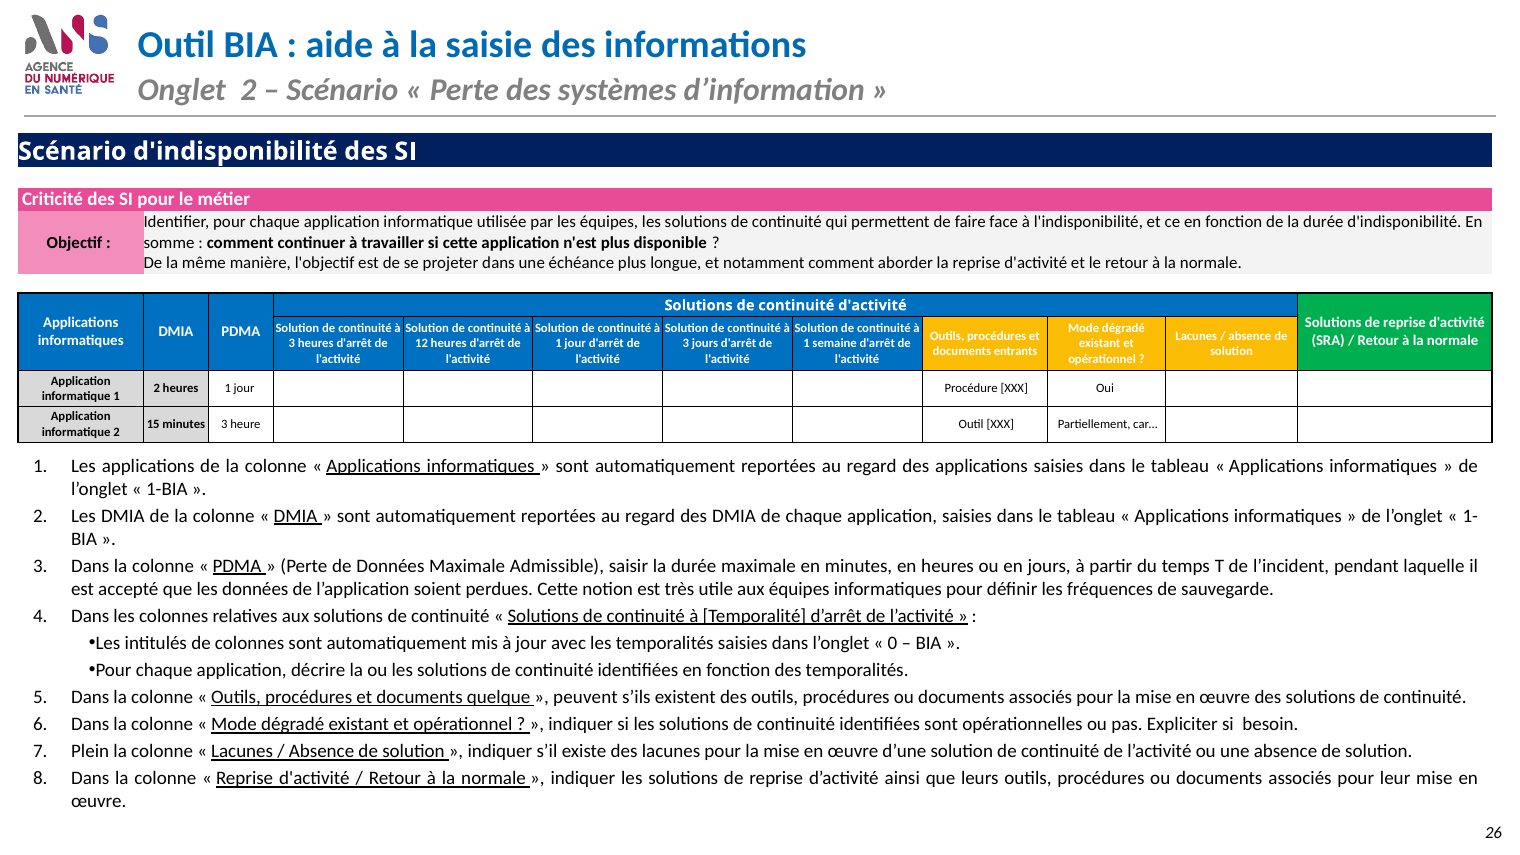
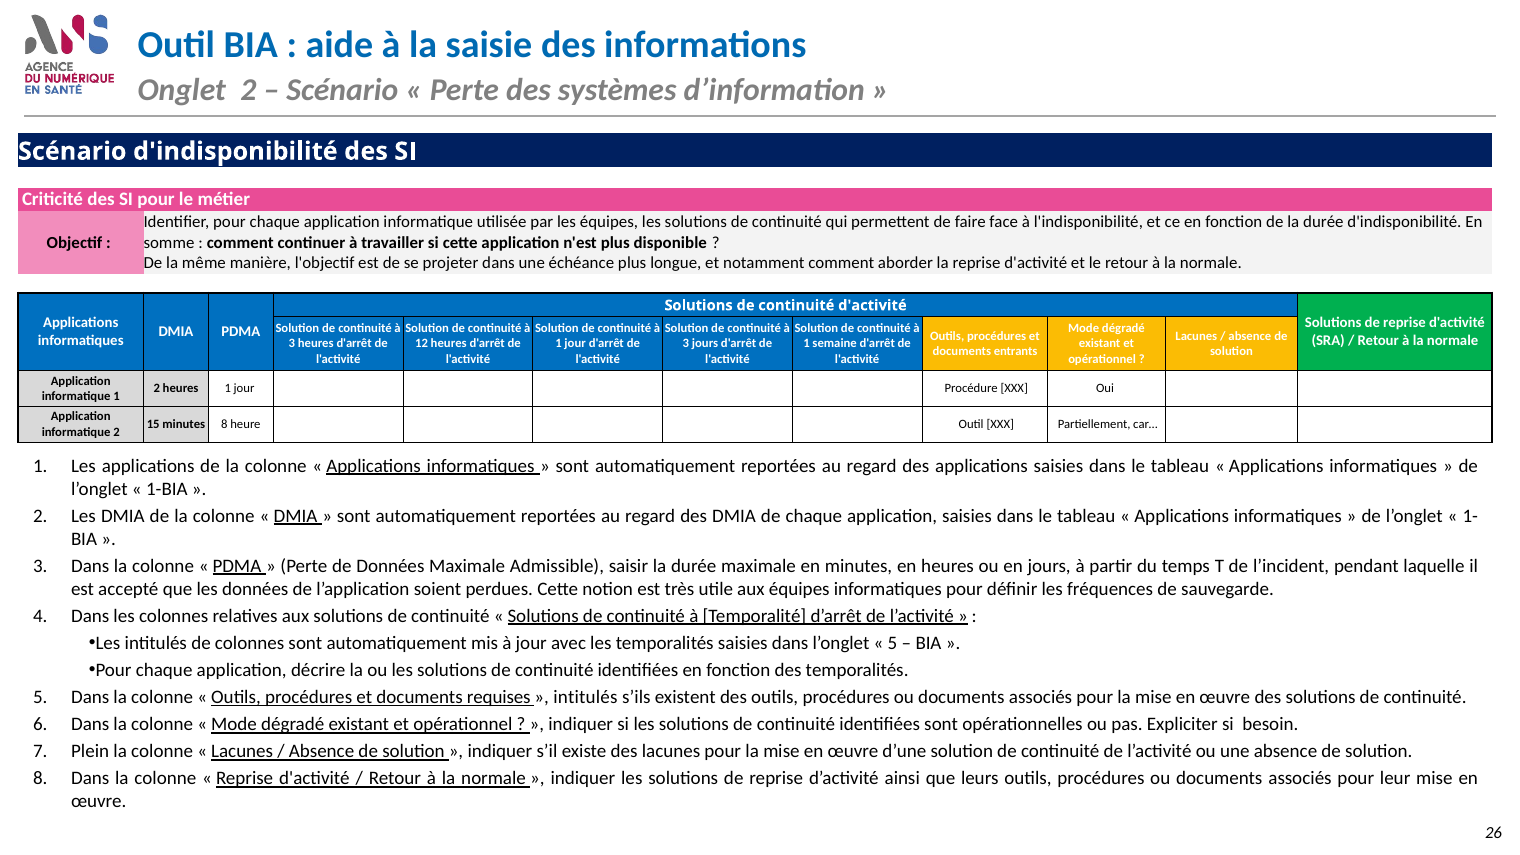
minutes 3: 3 -> 8 (224, 425)
0: 0 -> 5 (892, 643)
quelque: quelque -> requises (499, 697)
peuvent: peuvent -> intitulés (585, 697)
